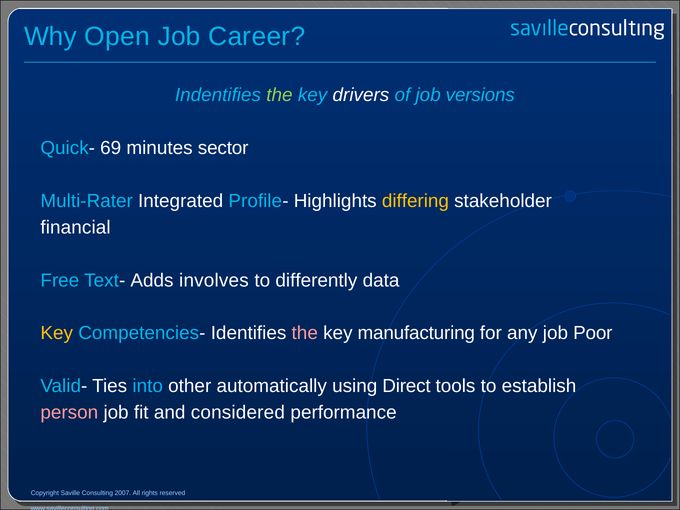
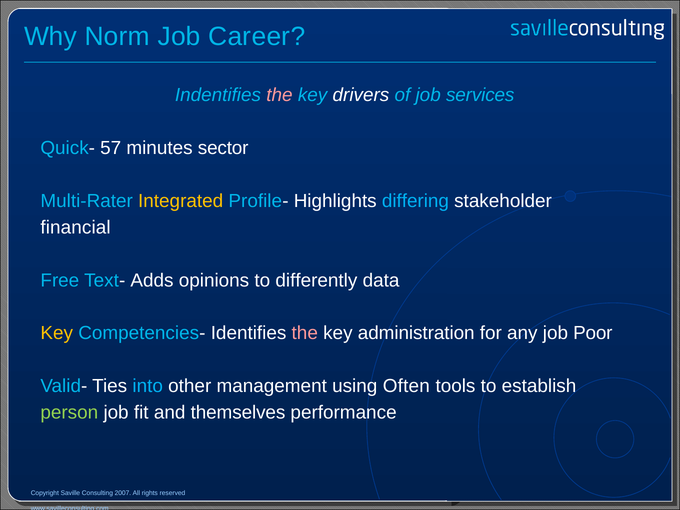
Open: Open -> Norm (117, 37)
the colour: light green -> pink (279, 95)
versions: versions -> services (480, 95)
69: 69 -> 57 (111, 148)
Integrated colour: white -> yellow (181, 201)
differing colour: yellow -> light blue (415, 201)
involves: involves -> opinions (214, 280)
manufacturing: manufacturing -> administration (416, 333)
automatically: automatically -> management (272, 386)
Direct: Direct -> Often (406, 386)
person colour: pink -> light green (69, 413)
considered: considered -> themselves (238, 413)
